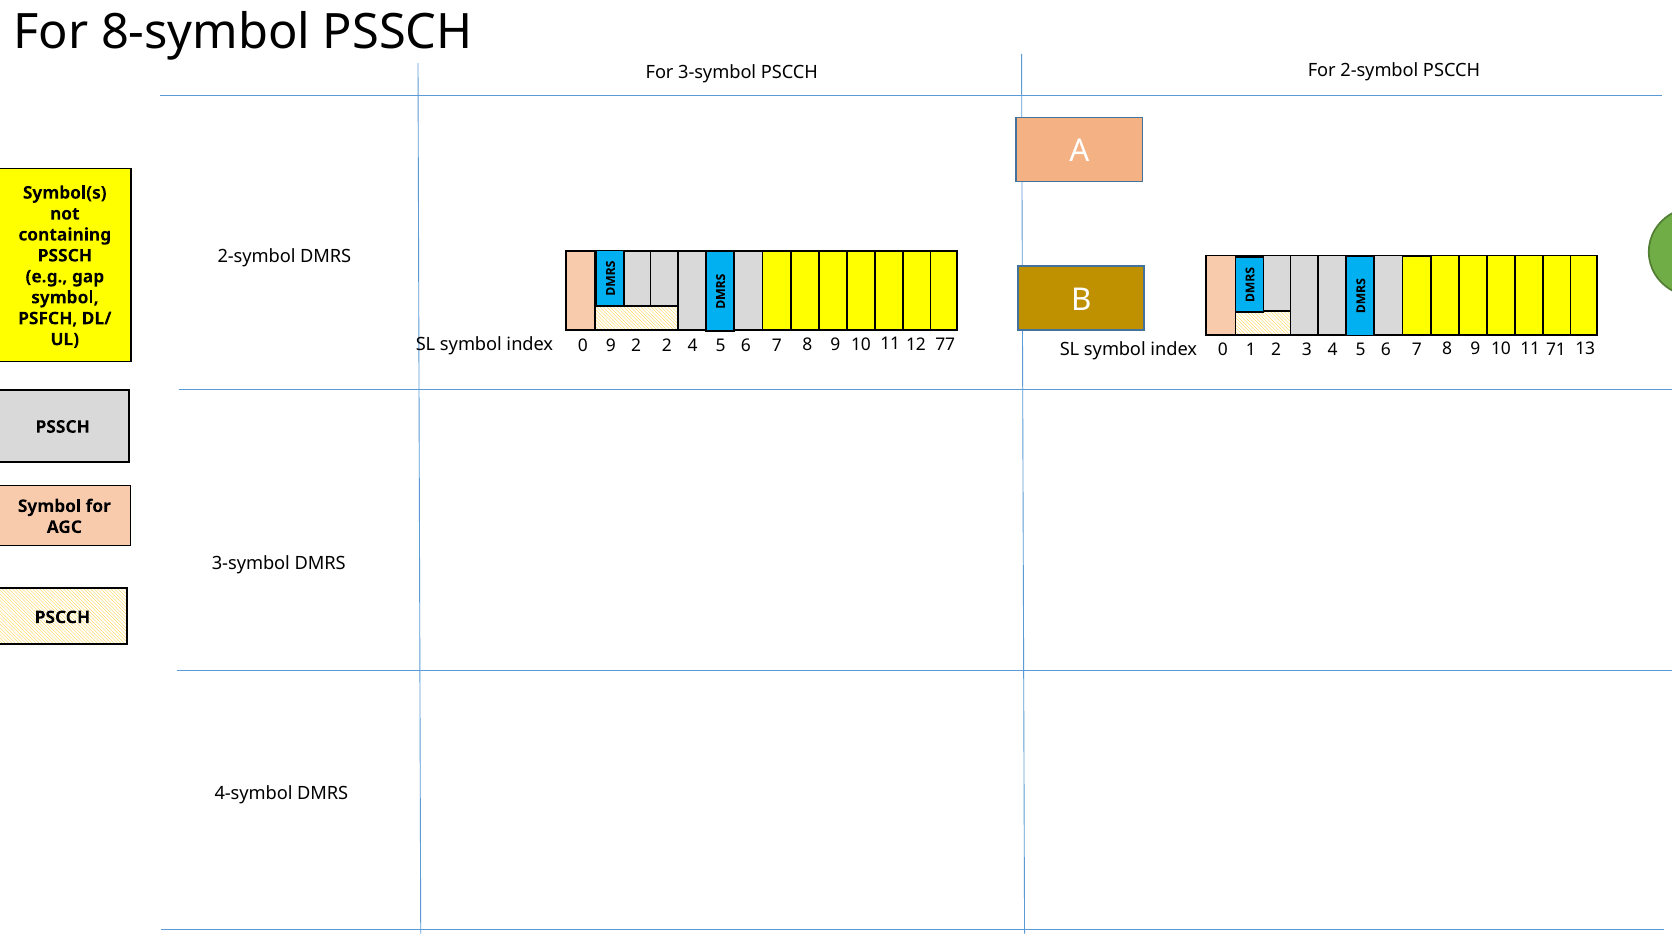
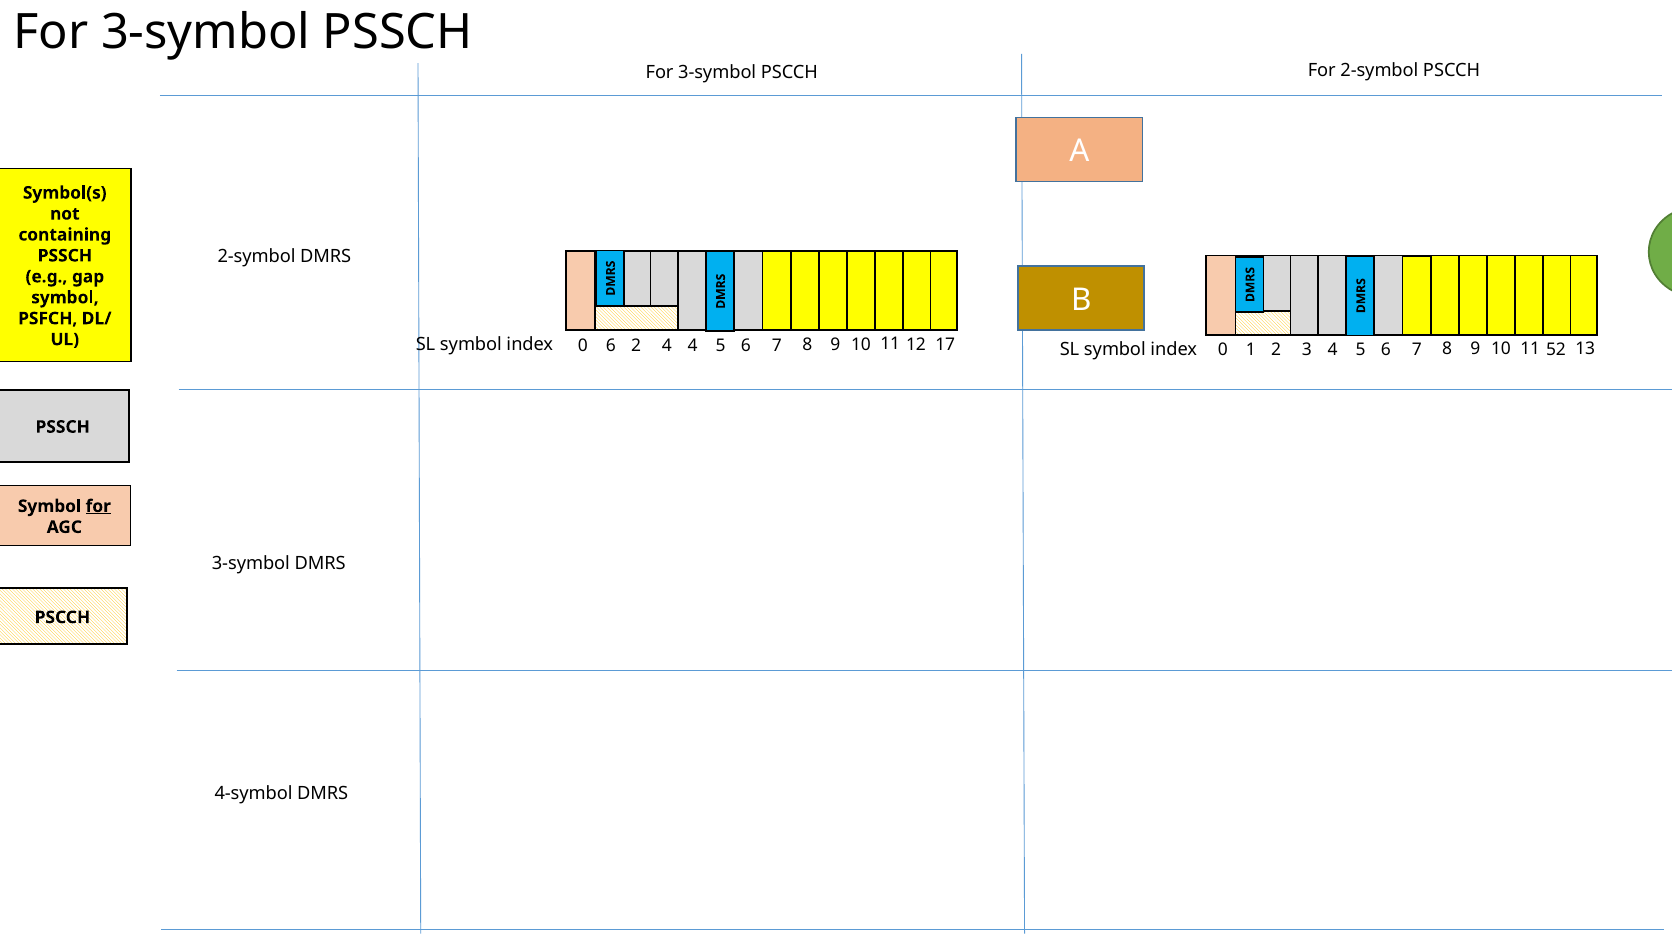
8-symbol: 8-symbol -> 3-symbol (206, 33)
0 9: 9 -> 6 (611, 345)
2 2: 2 -> 4 (667, 345)
77: 77 -> 17 (945, 344)
71: 71 -> 52 (1556, 349)
for underline: none -> present (98, 506)
